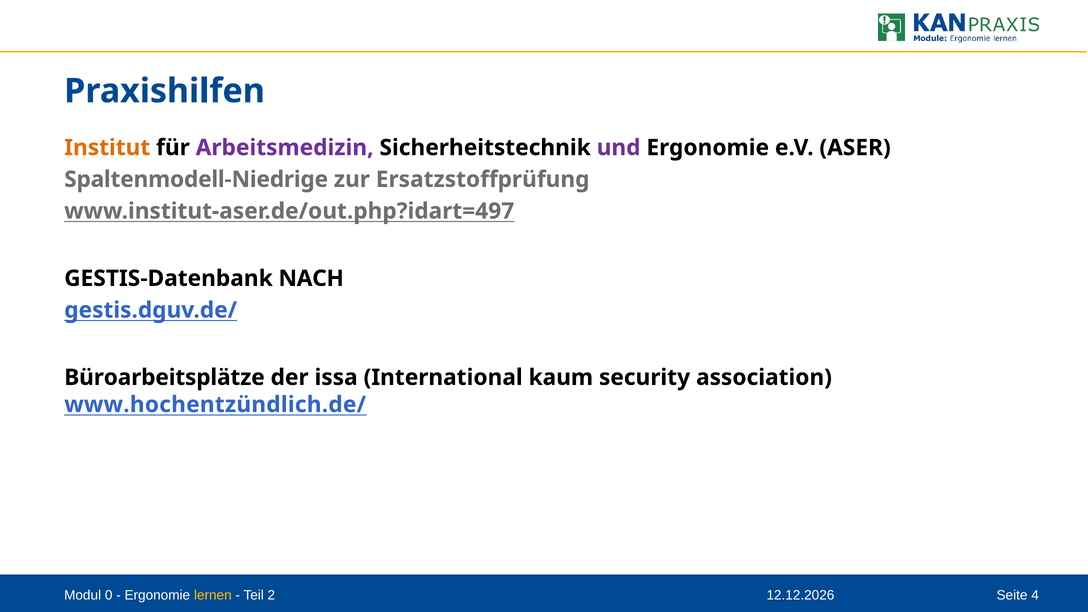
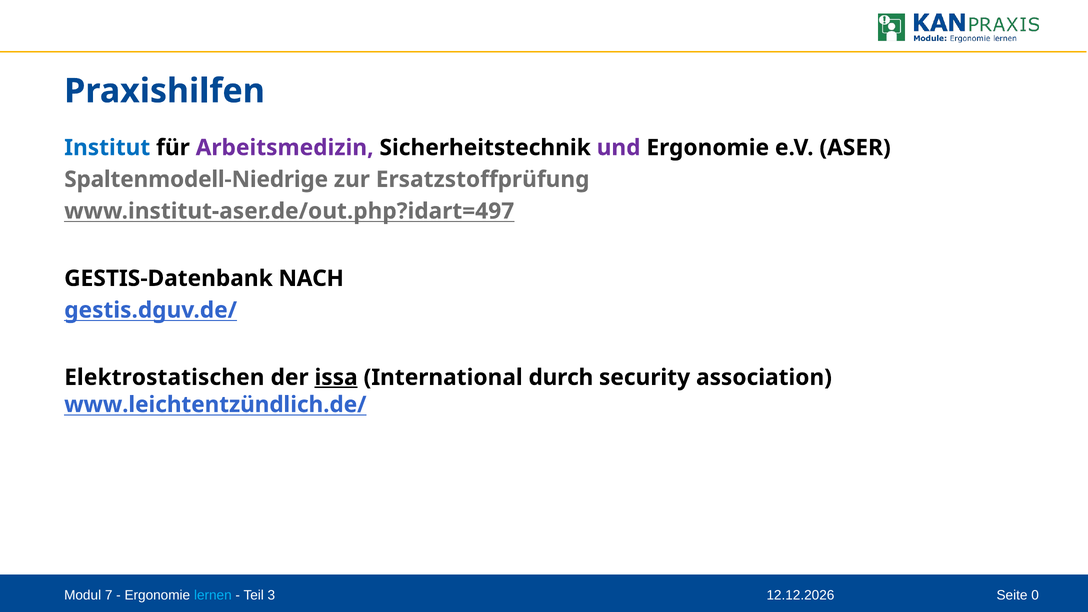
Institut colour: orange -> blue (107, 148)
Büroarbeitsplätze: Büroarbeitsplätze -> Elektrostatischen (164, 377)
issa underline: none -> present (336, 377)
kaum: kaum -> durch (561, 377)
www.hochentzündlich.de/: www.hochentzündlich.de/ -> www.leichtentzündlich.de/ (215, 405)
0: 0 -> 7 (109, 595)
lernen colour: yellow -> light blue (213, 595)
2: 2 -> 3 (271, 595)
4: 4 -> 0 (1035, 595)
